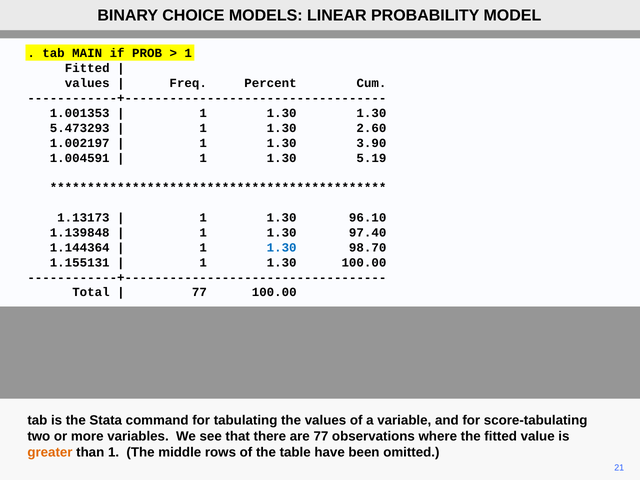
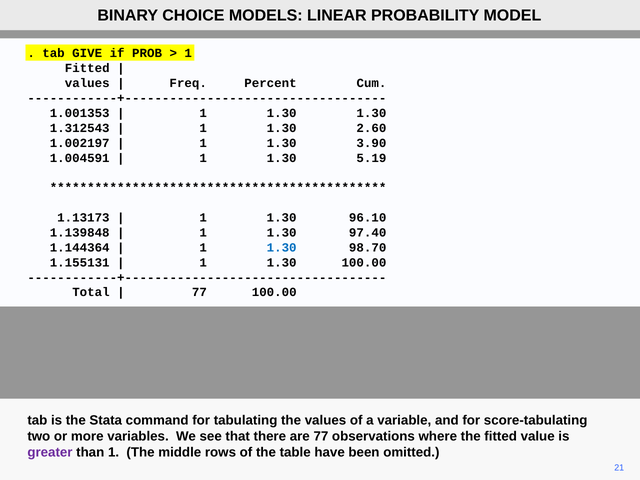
MAIN: MAIN -> GIVE (87, 53)
5.473293: 5.473293 -> 1.312543 (80, 128)
greater colour: orange -> purple (50, 453)
